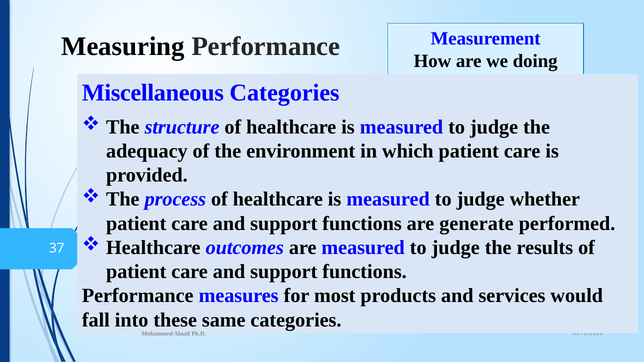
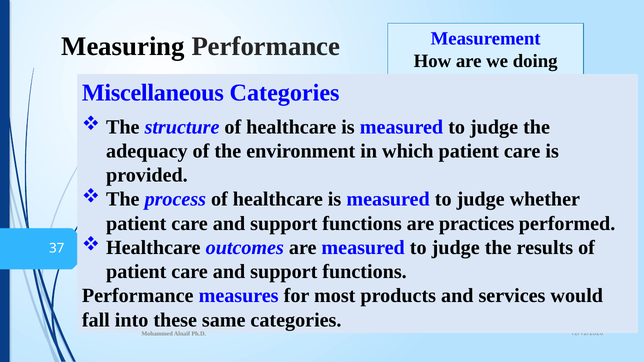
generate: generate -> practices (477, 224)
